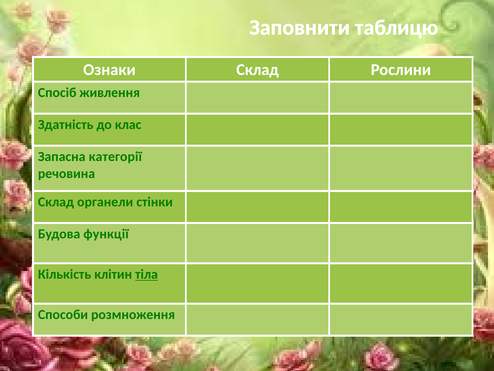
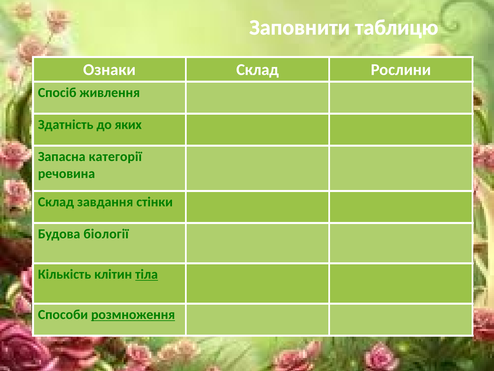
клас: клас -> яких (128, 125)
органели: органели -> завдання (105, 202)
функції: функції -> біології (106, 234)
розмноження underline: none -> present (133, 314)
